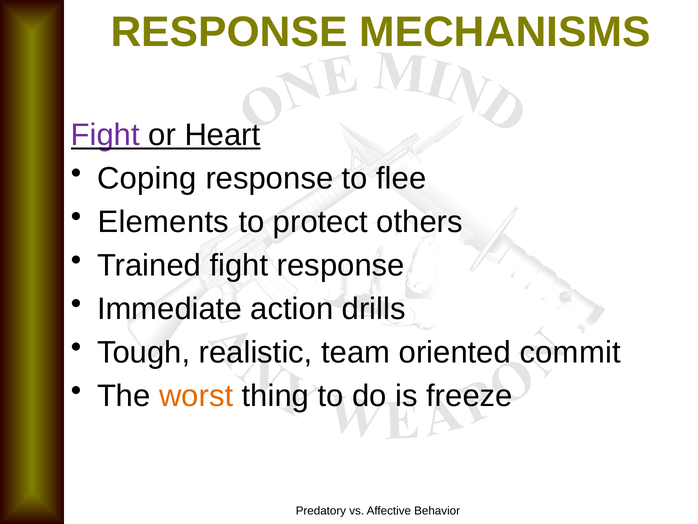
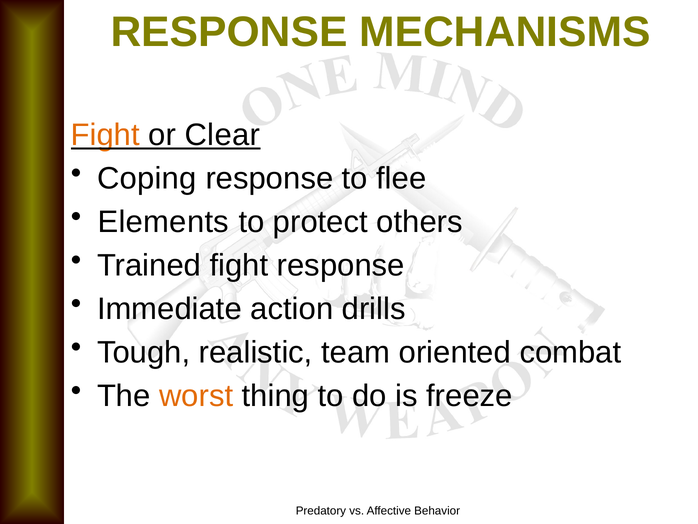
Fight colour: purple -> orange (105, 135)
Heart: Heart -> Clear (222, 135)
commit: commit -> combat (570, 352)
